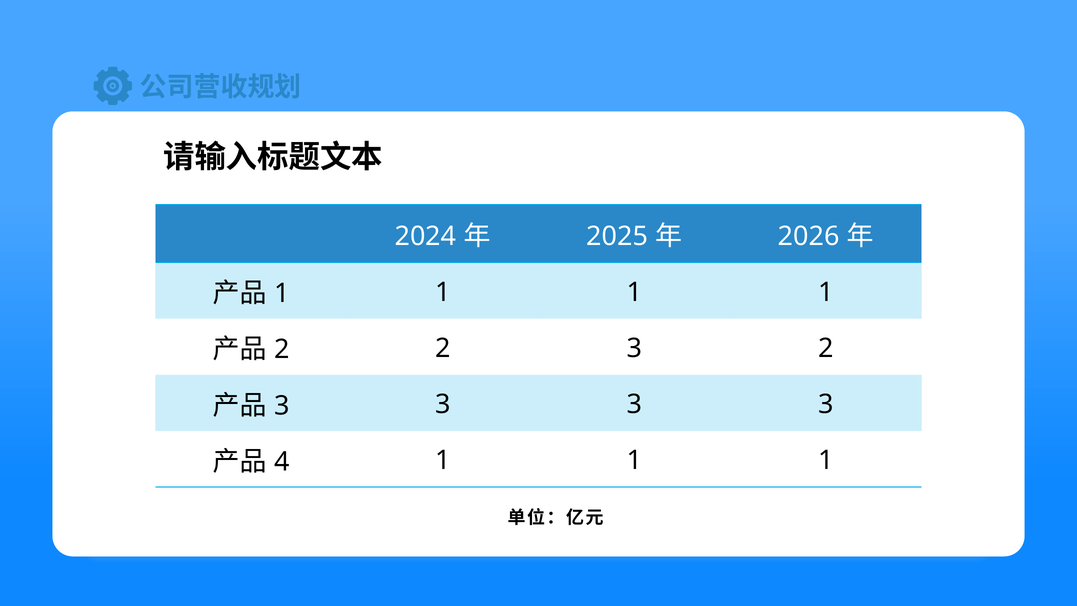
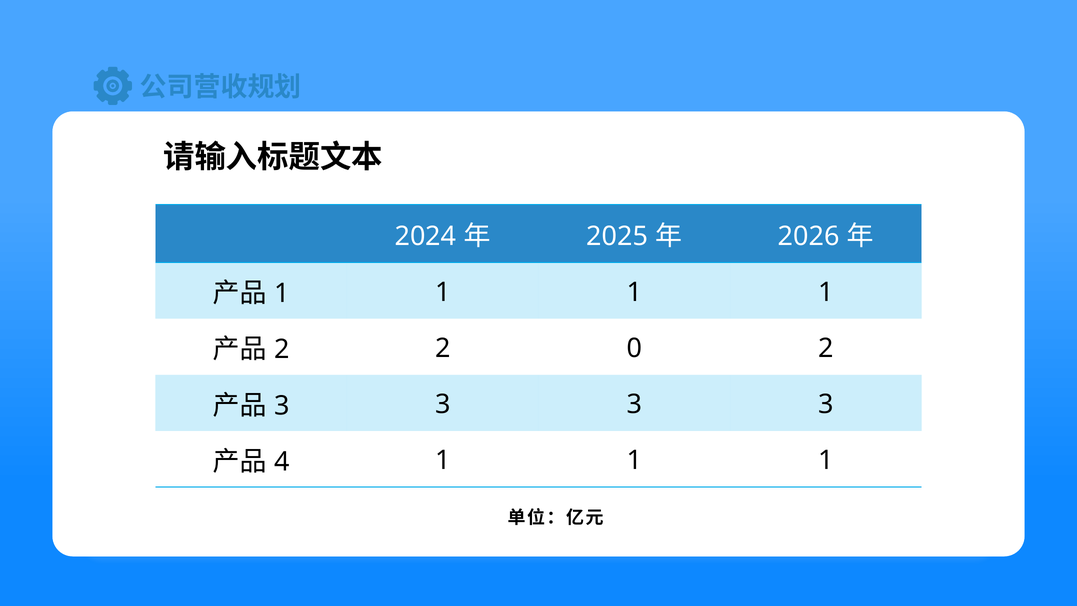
3: 3 -> 0 (634, 348)
